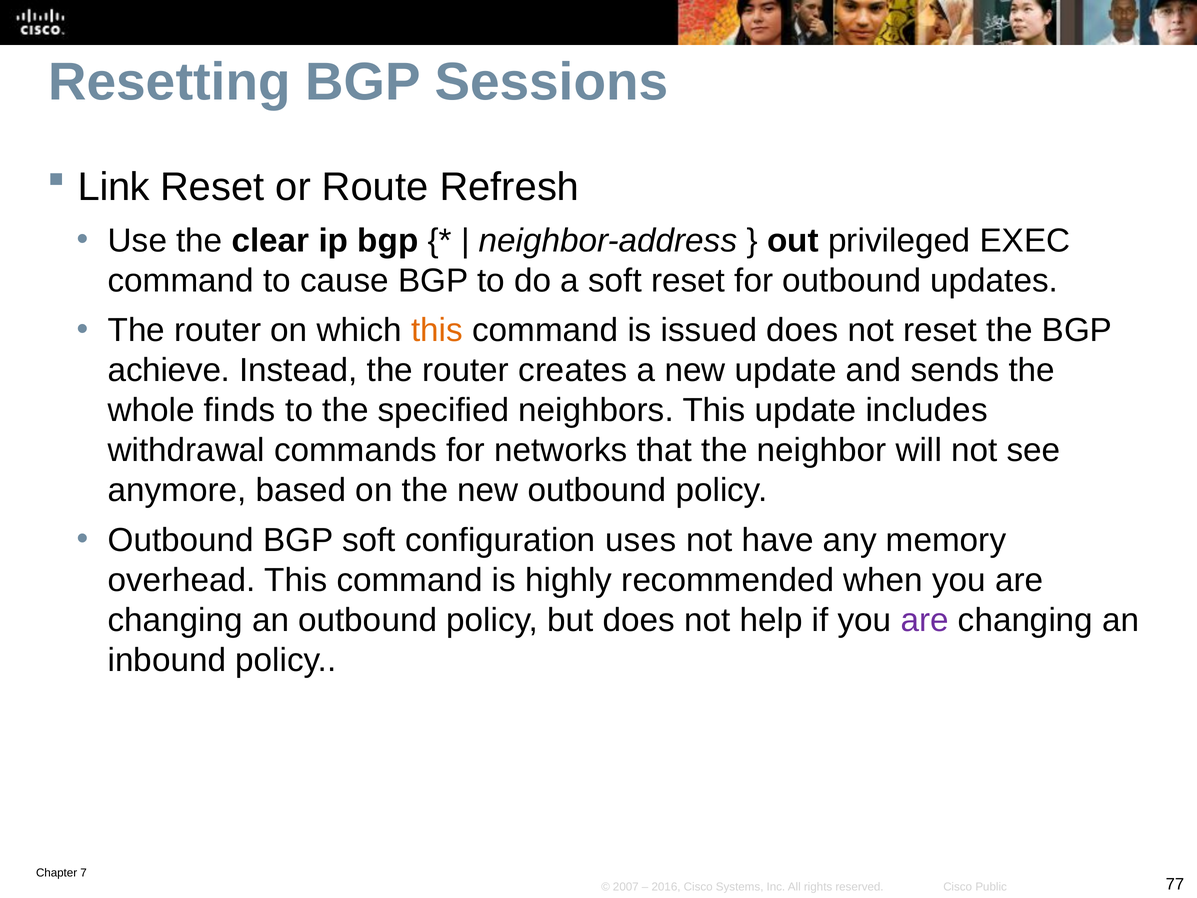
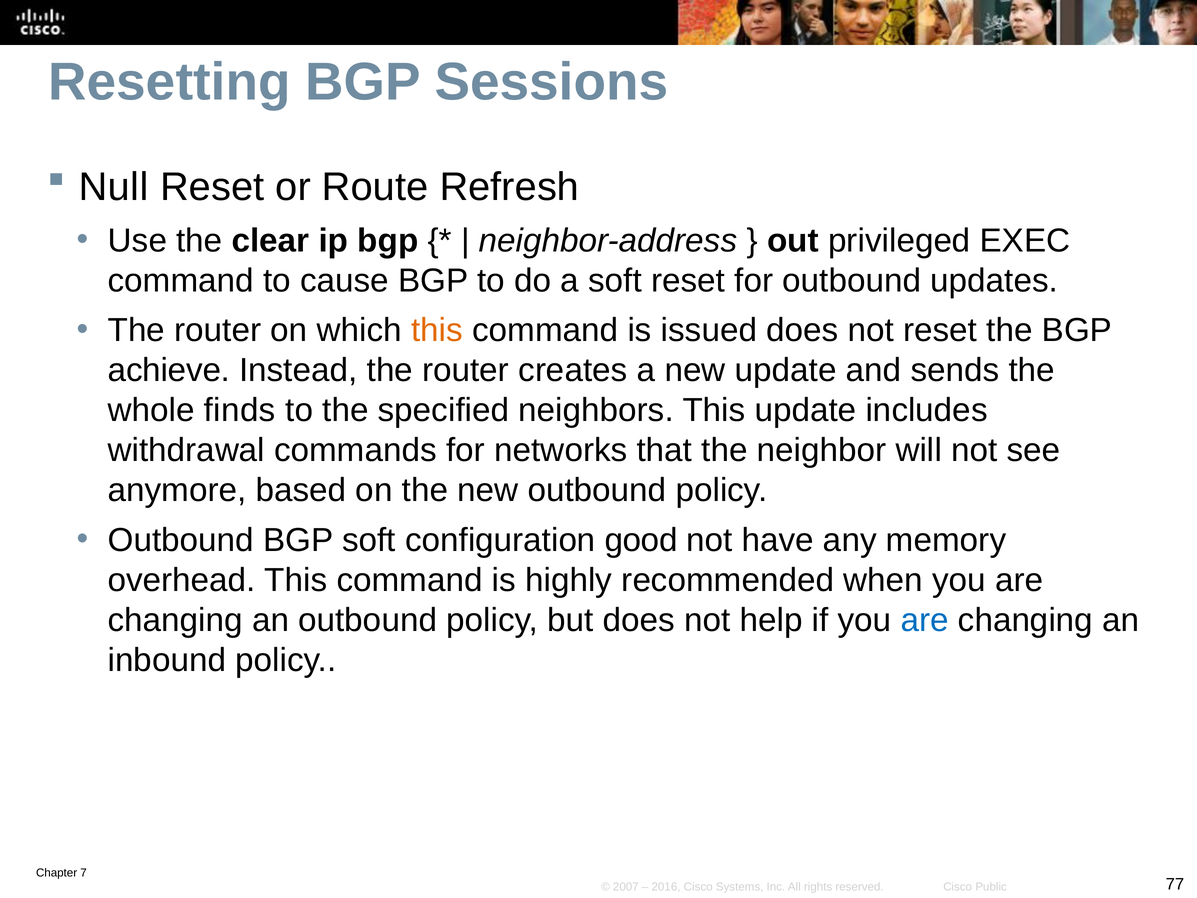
Link: Link -> Null (114, 187)
uses: uses -> good (641, 540)
are colour: purple -> blue (925, 620)
